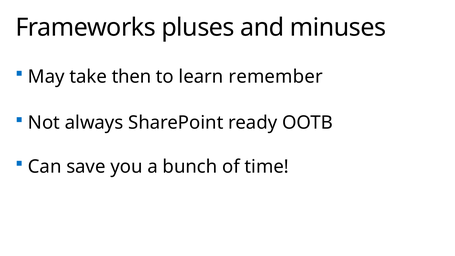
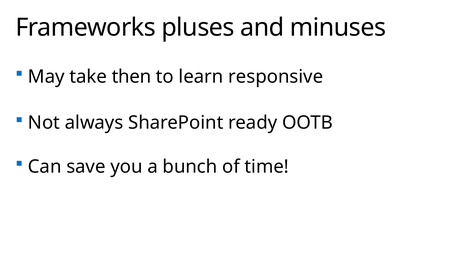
remember: remember -> responsive (276, 77)
